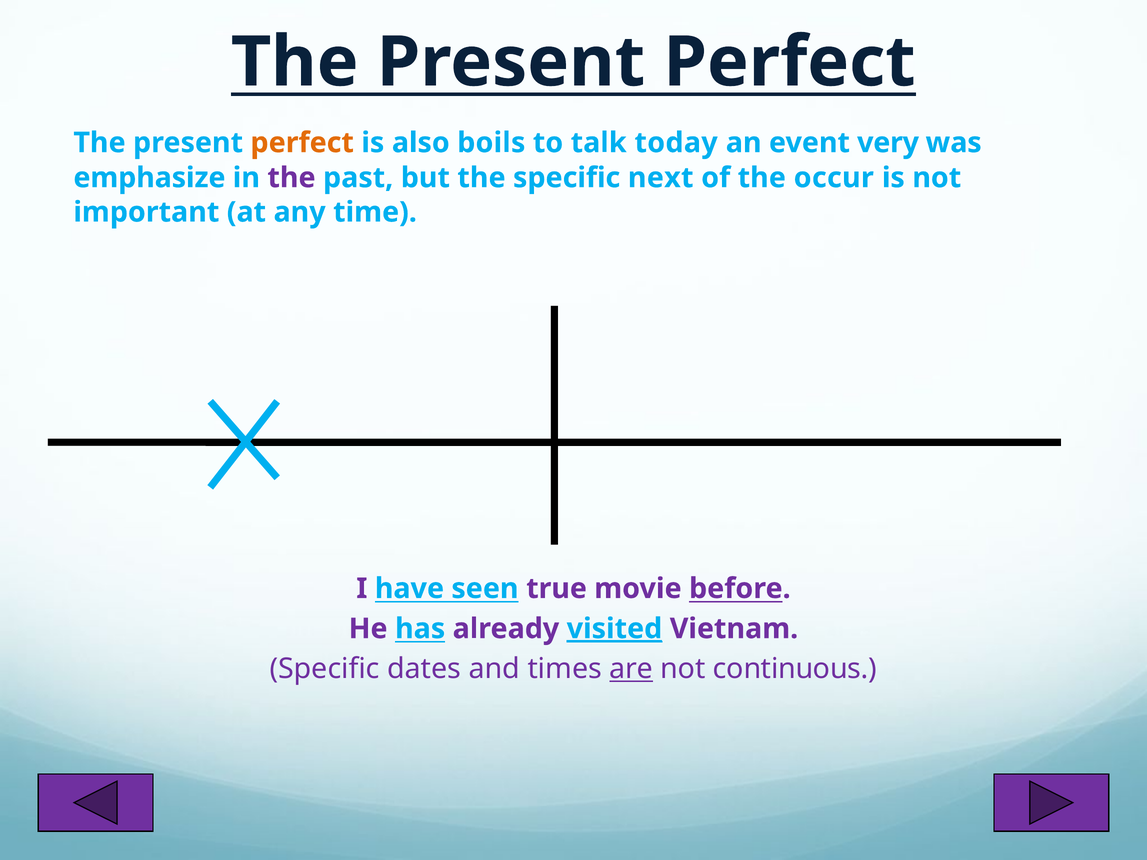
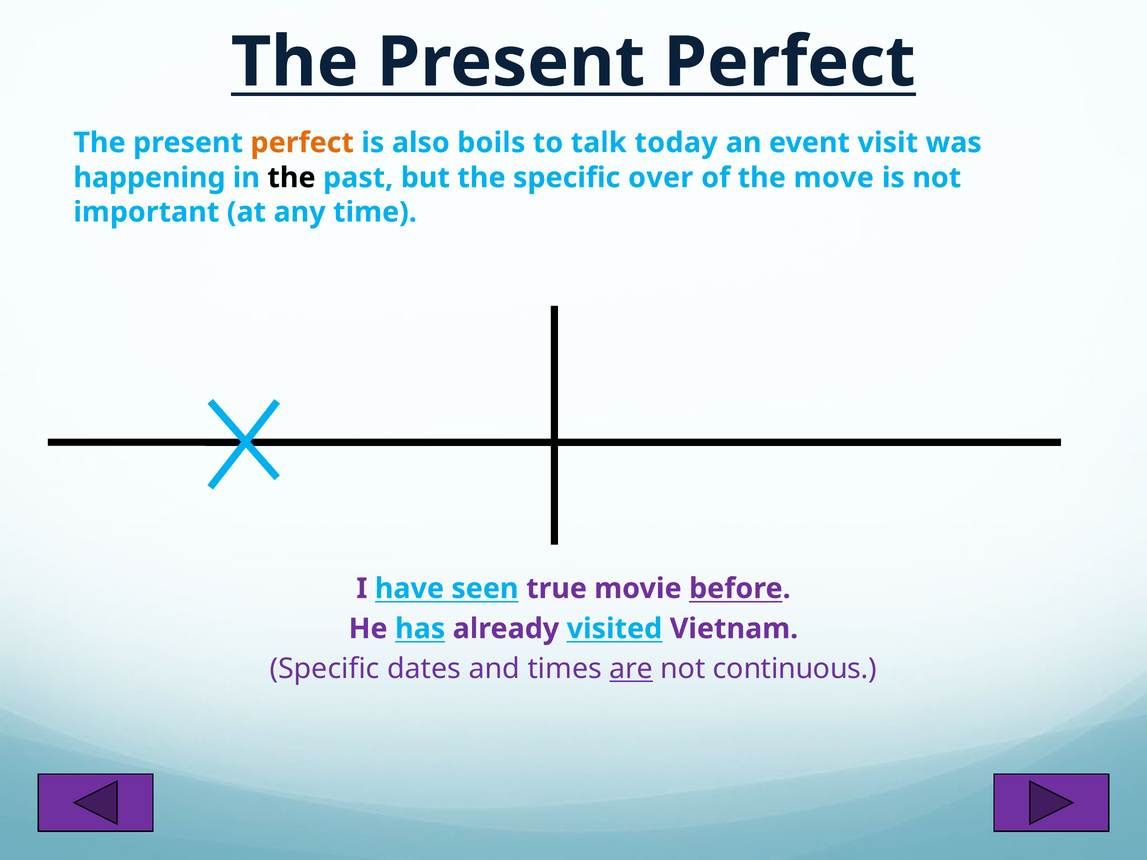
very: very -> visit (888, 143)
emphasize: emphasize -> happening (149, 178)
the colour: purple -> black (292, 178)
next: next -> over (661, 178)
occur: occur -> move (834, 178)
visited underline: present -> none (614, 629)
